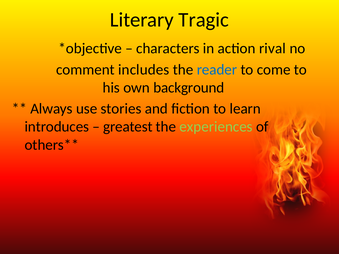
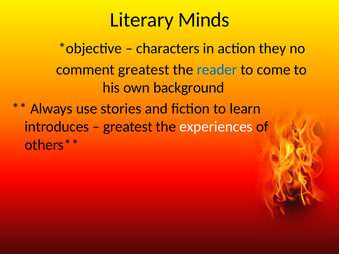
Tragic: Tragic -> Minds (204, 20)
rival: rival -> they (273, 49)
comment includes: includes -> greatest (144, 70)
experiences colour: light green -> white (216, 127)
